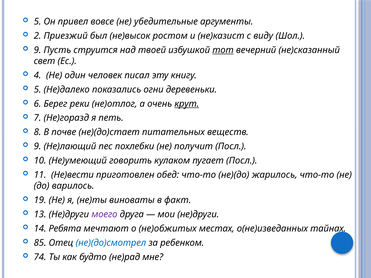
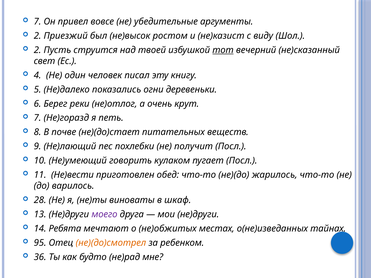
5: 5 -> 7 (37, 22)
9: 9 -> 2 (37, 50)
крут underline: present -> none (187, 104)
19: 19 -> 28 (40, 200)
факт: факт -> шкаф (178, 200)
85: 85 -> 95 (40, 243)
не)(до)смотрел colour: blue -> orange (111, 243)
74: 74 -> 36 (40, 257)
